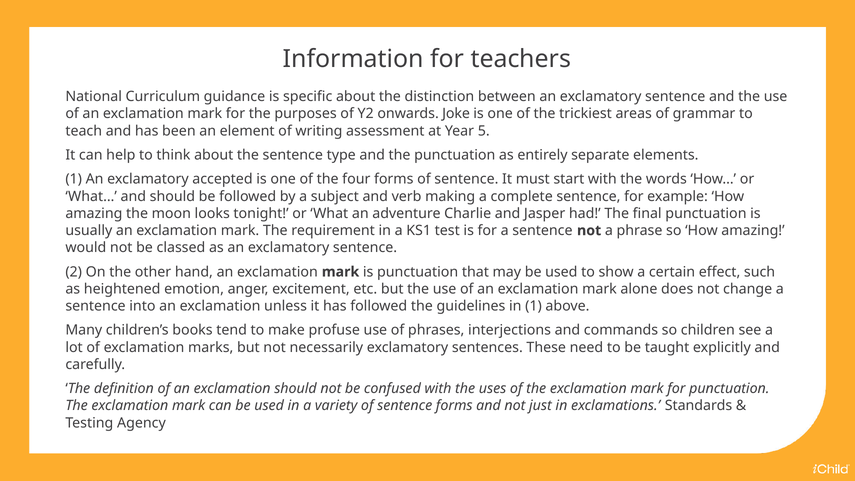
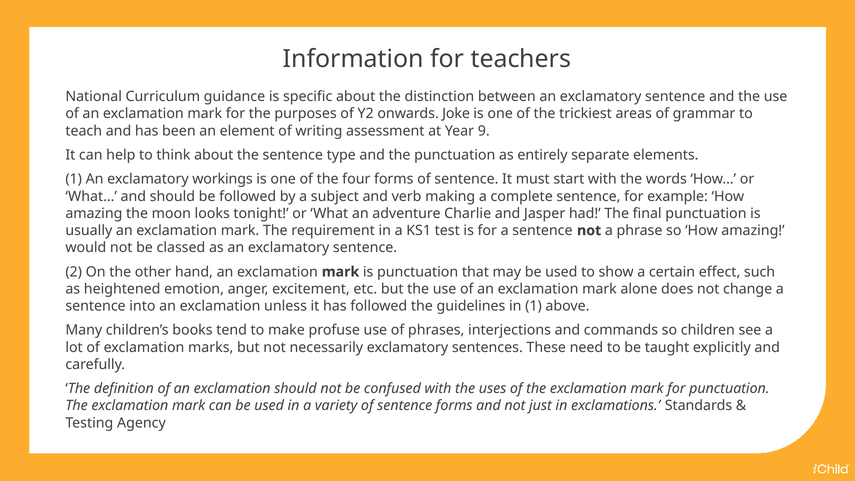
5: 5 -> 9 (484, 131)
accepted: accepted -> workings (223, 179)
